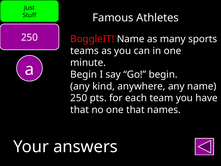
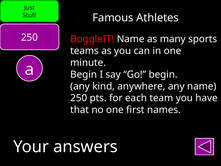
one that: that -> first (135, 110)
